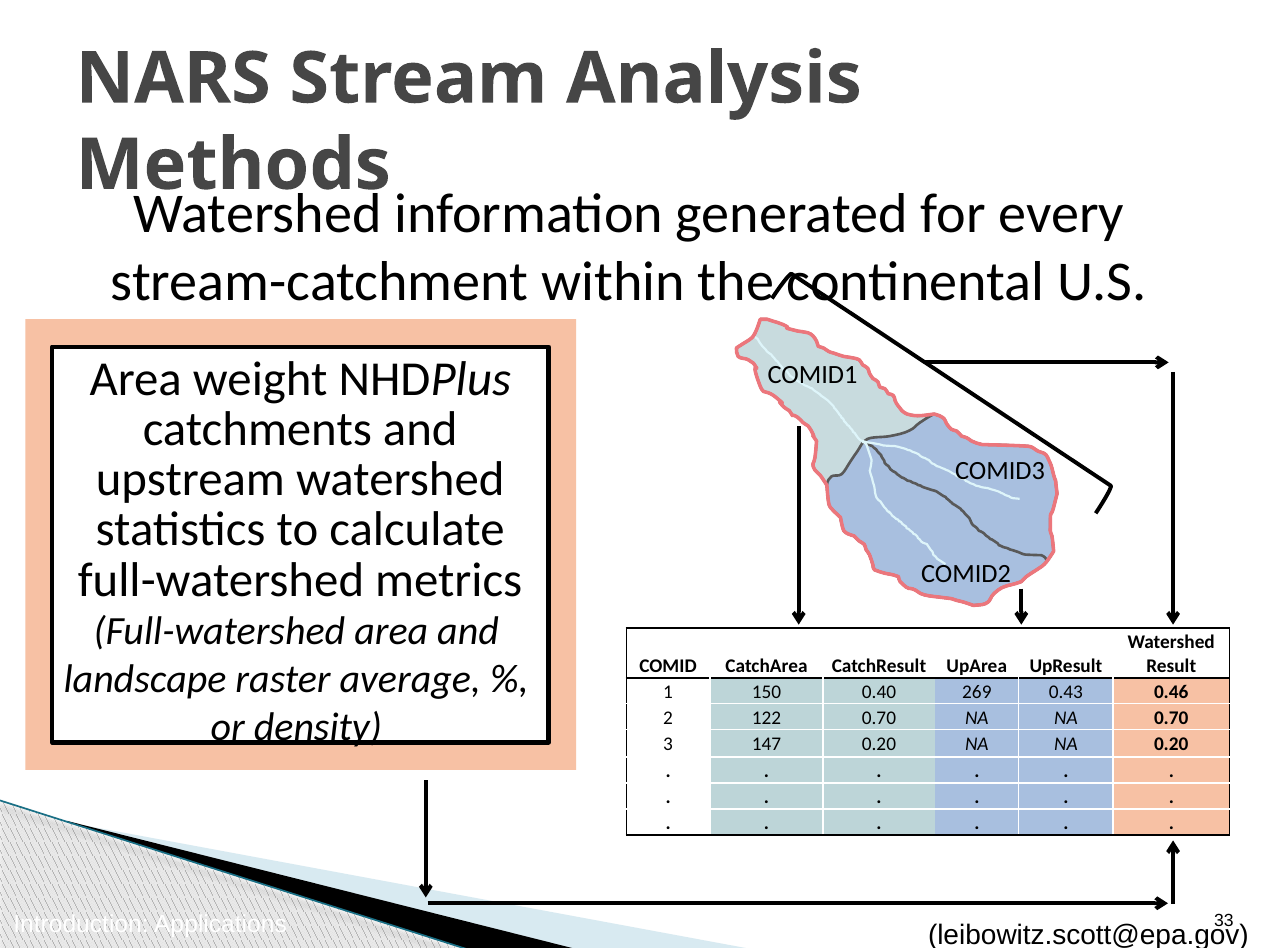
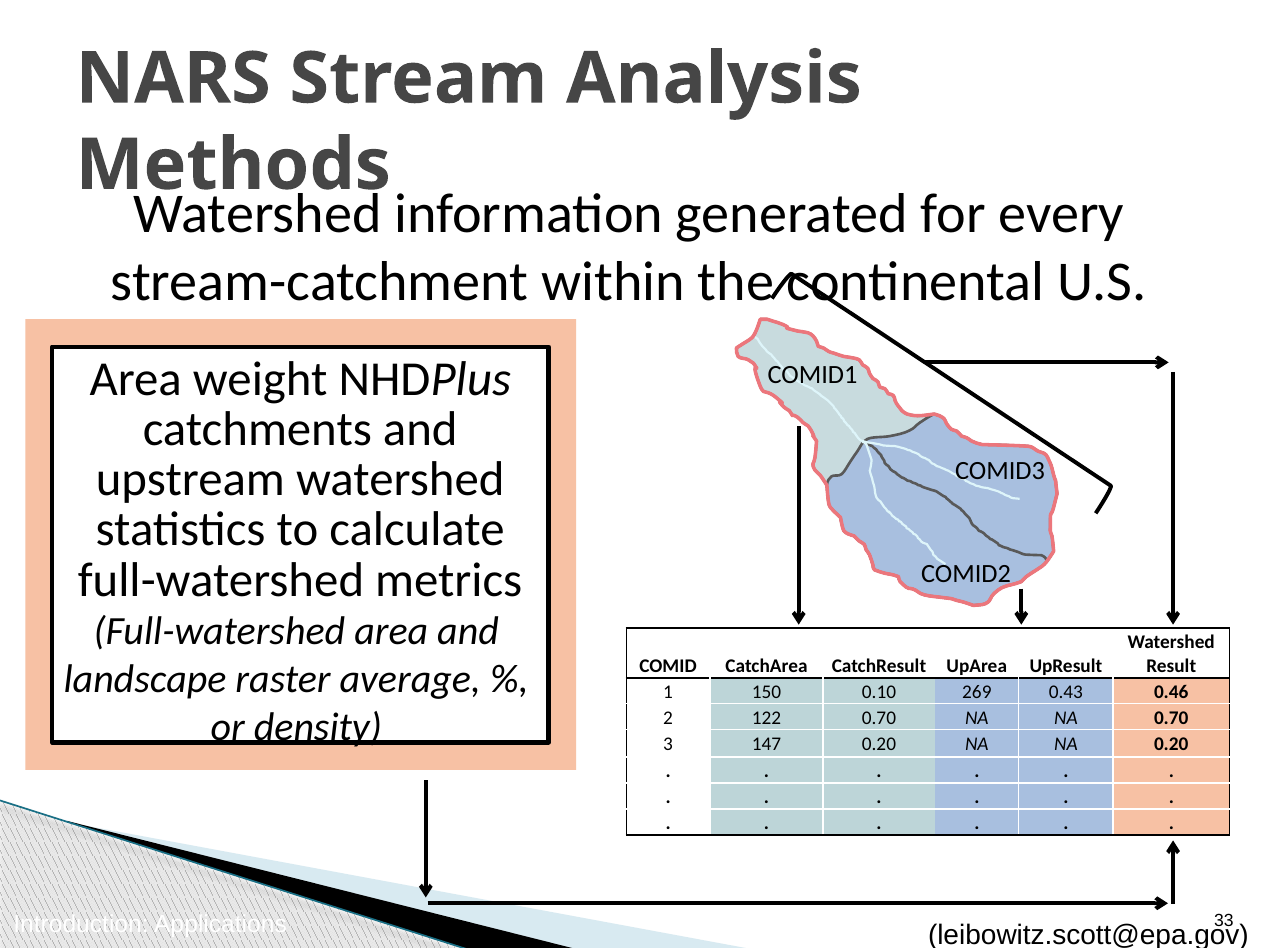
0.40: 0.40 -> 0.10 (879, 692)
